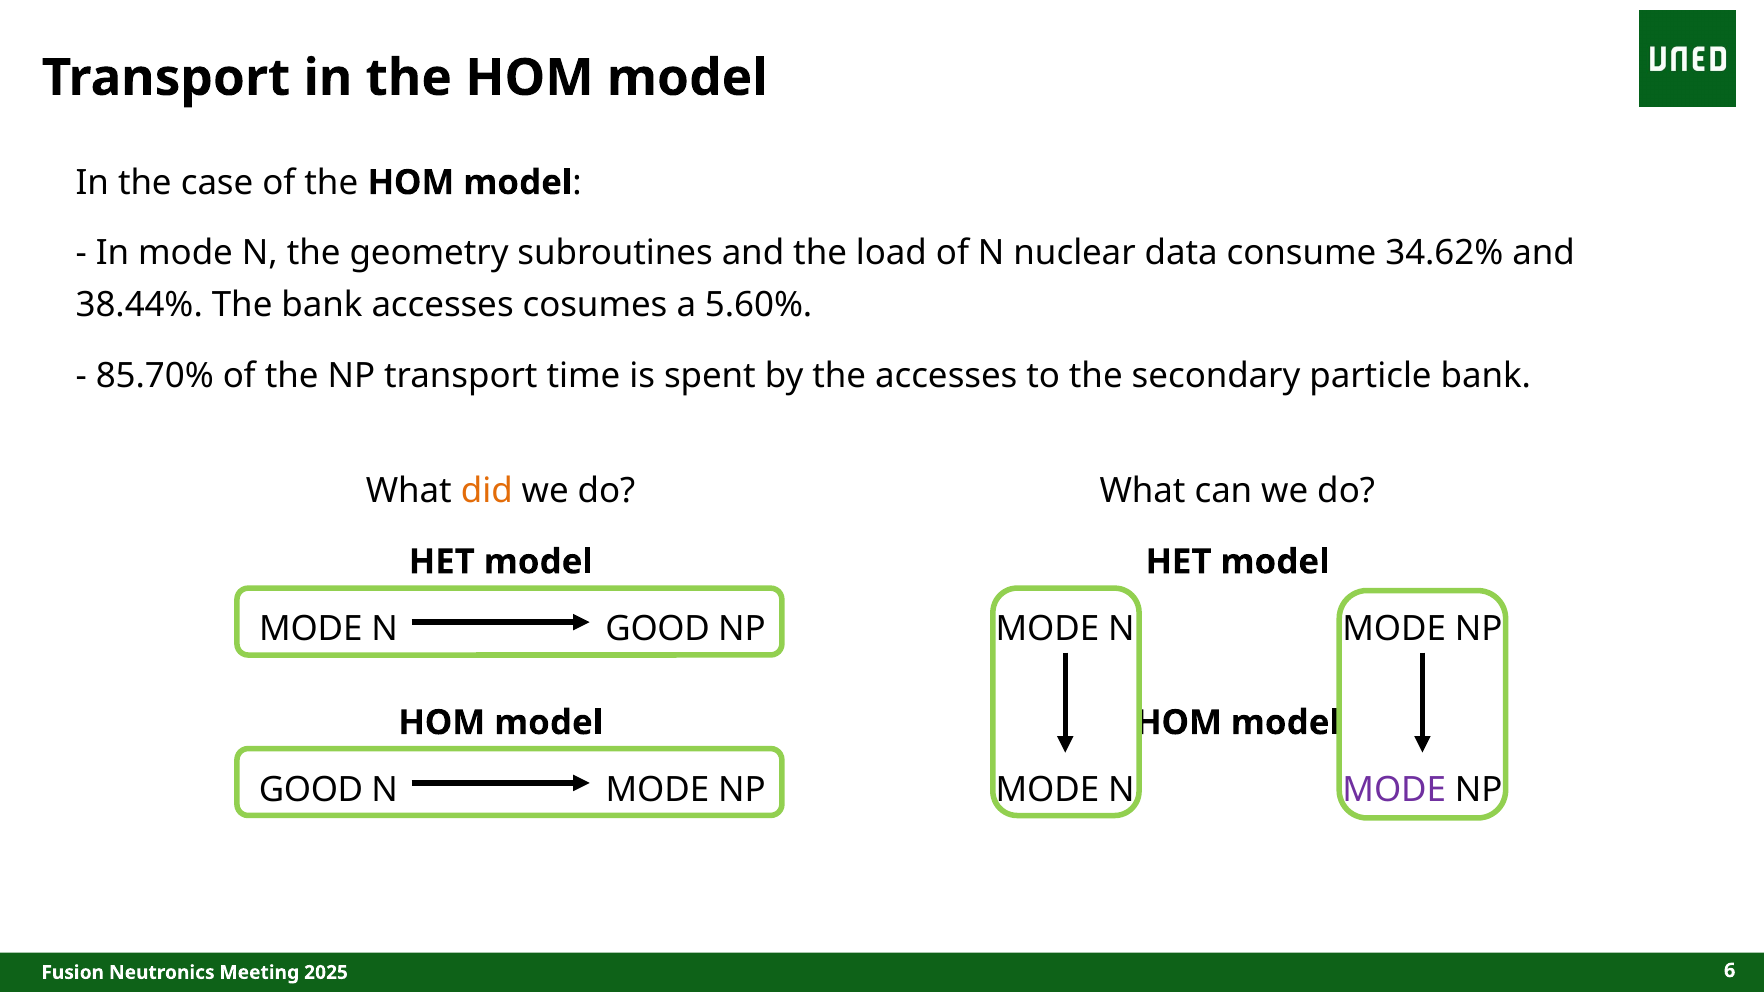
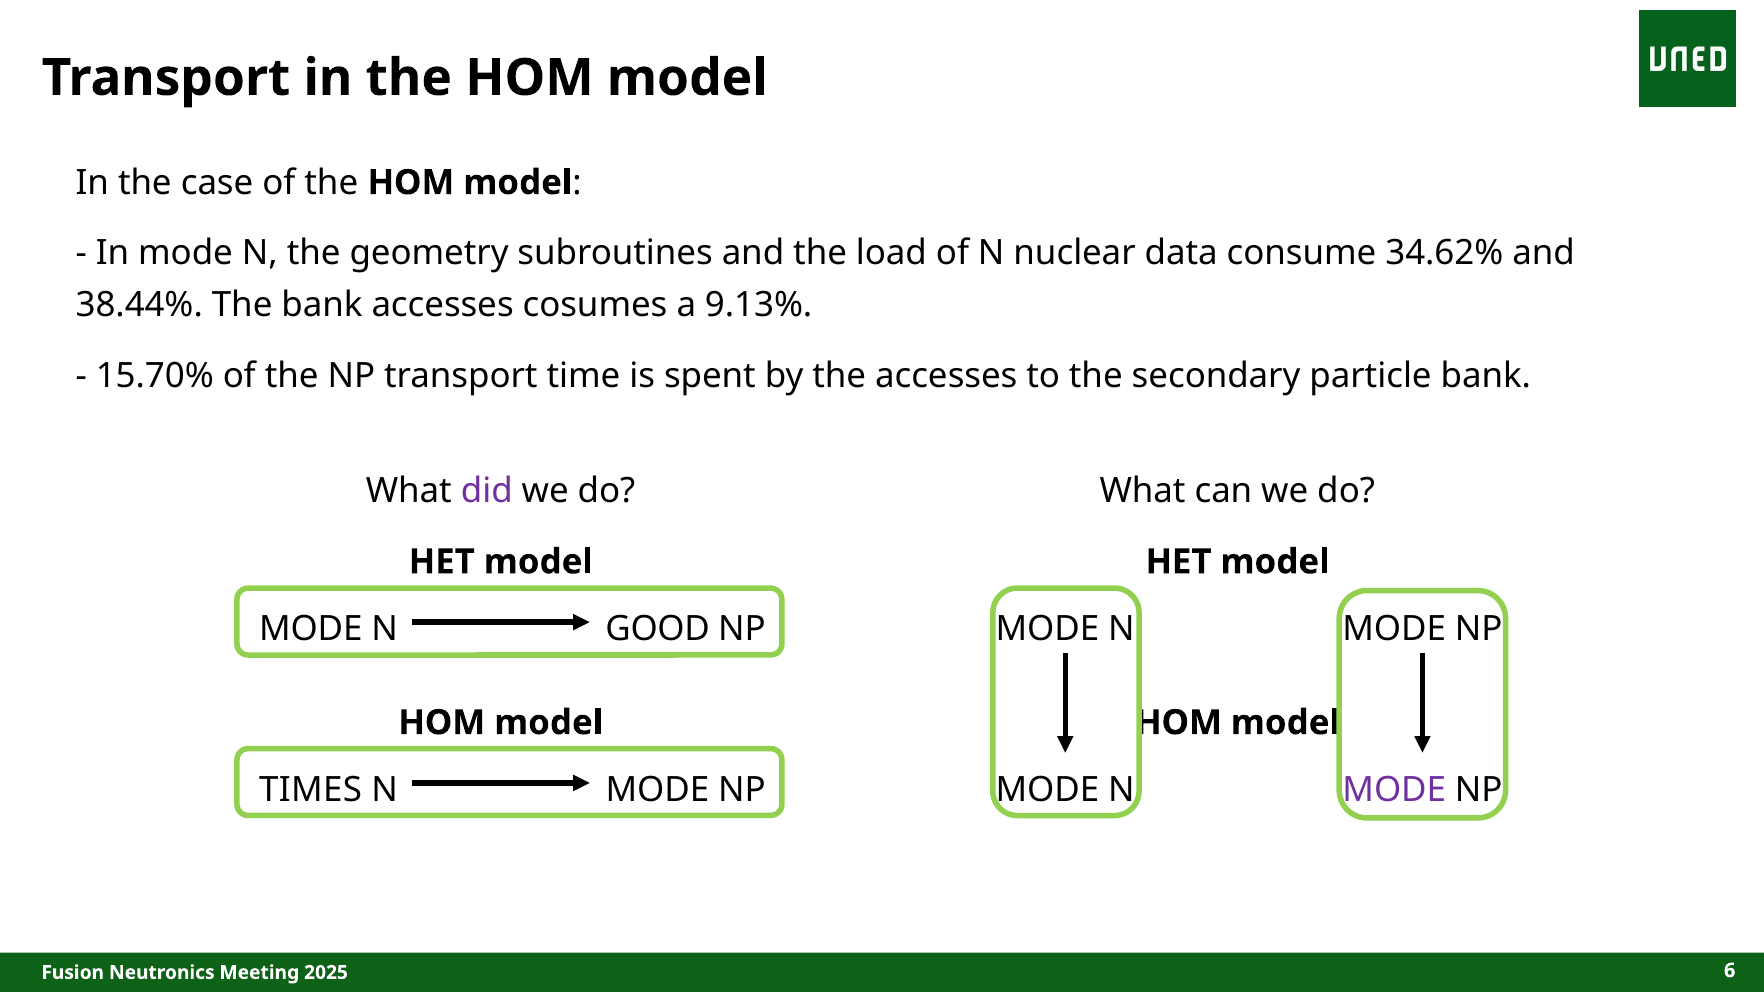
5.60%: 5.60% -> 9.13% (759, 305)
85.70%: 85.70% -> 15.70% (155, 376)
did colour: orange -> purple (487, 491)
GOOD: GOOD -> TIMES (311, 790)
